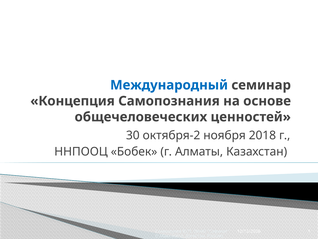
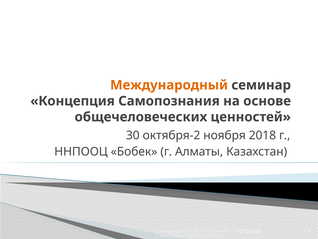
Международный colour: blue -> orange (169, 85)
